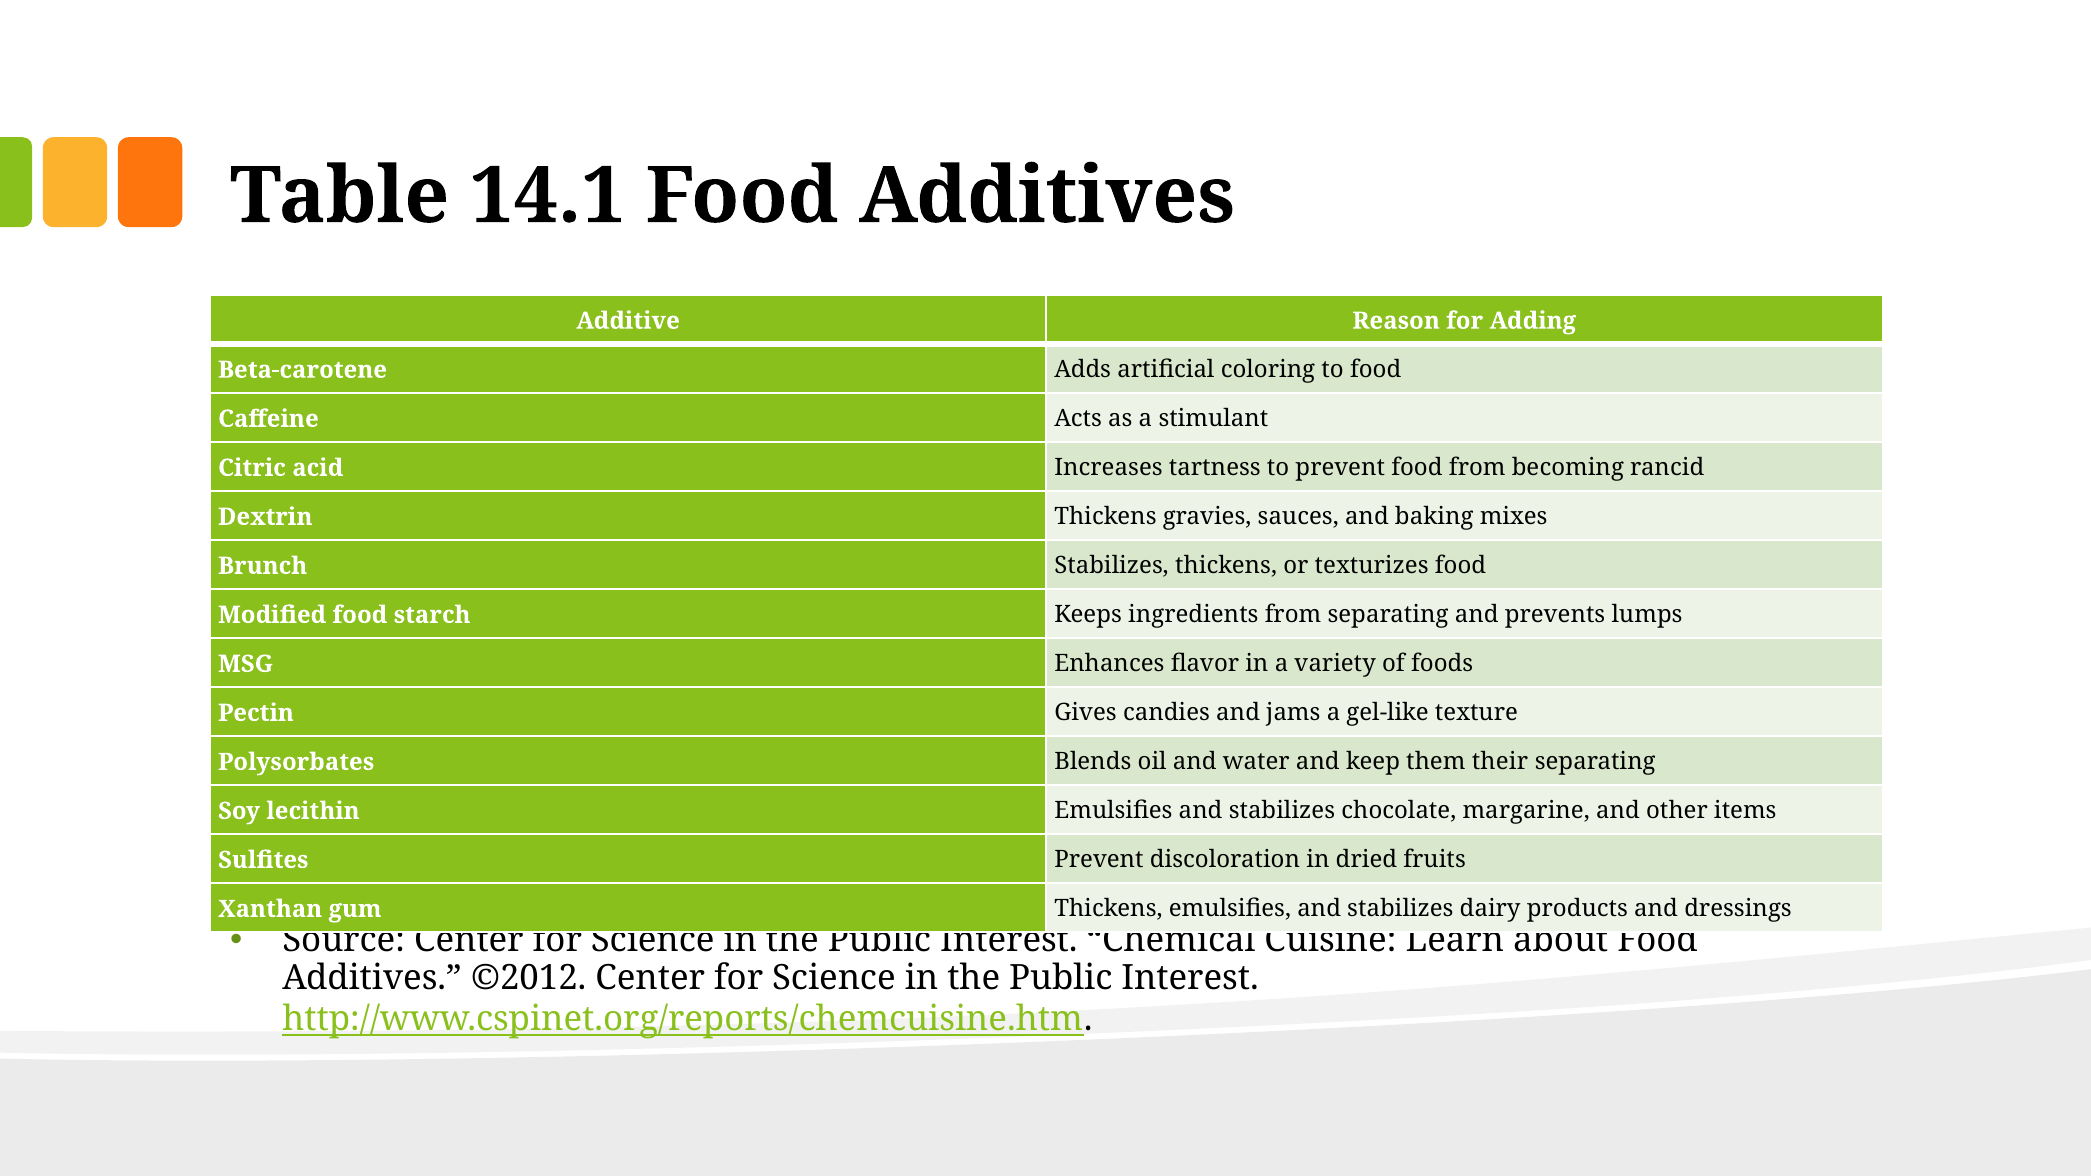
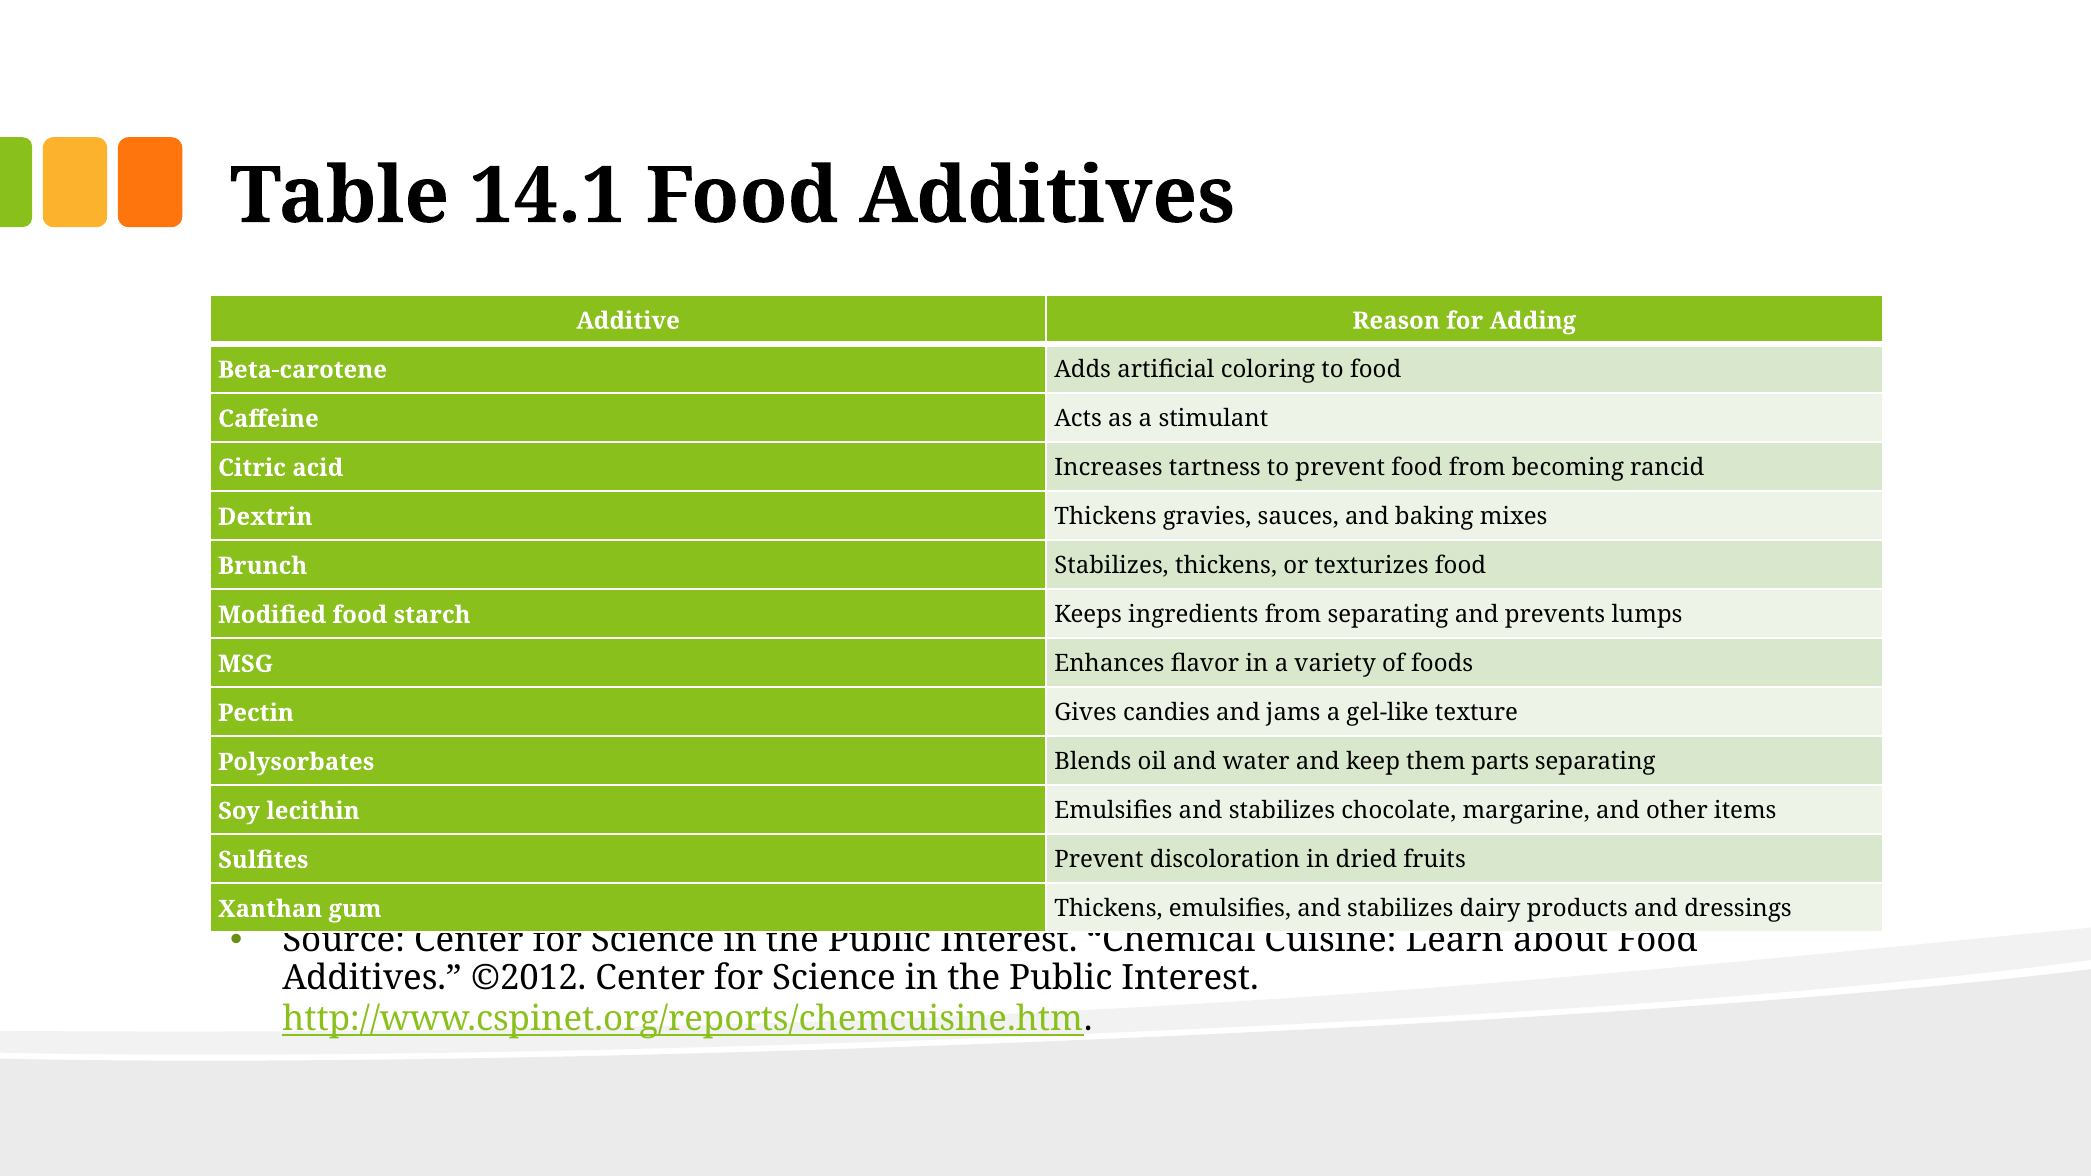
their: their -> parts (1500, 762)
